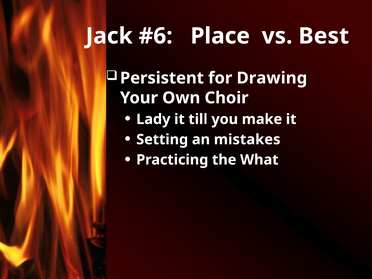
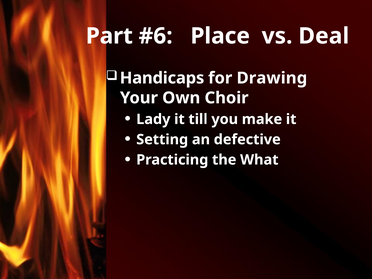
Jack: Jack -> Part (109, 36)
Best: Best -> Deal (324, 36)
Persistent: Persistent -> Handicaps (162, 78)
mistakes: mistakes -> defective (247, 140)
